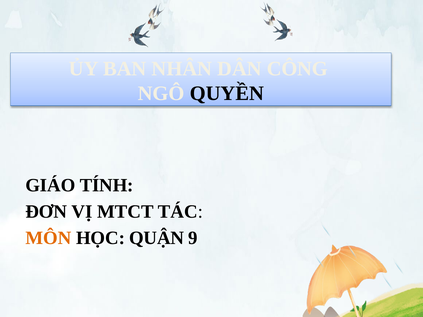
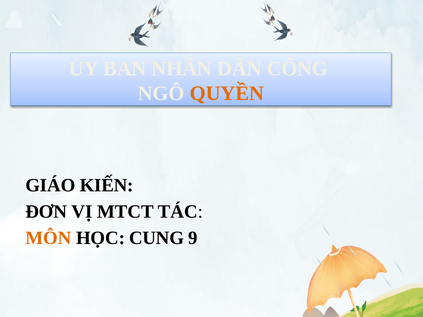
QUYỀN colour: black -> orange (227, 93)
TÍNH: TÍNH -> KIẾN (107, 185)
QUẬN: QUẬN -> CUNG (157, 238)
